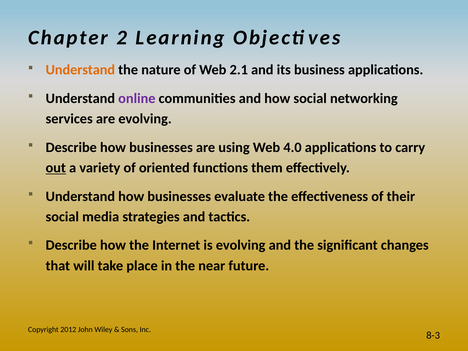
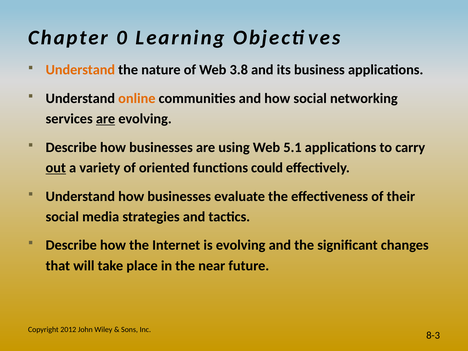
2: 2 -> 0 (122, 38)
2.1: 2.1 -> 3.8 (239, 70)
online colour: purple -> orange (137, 98)
are underline: none -> present (106, 119)
4.0: 4.0 -> 5.1 (292, 147)
them: them -> could (267, 168)
